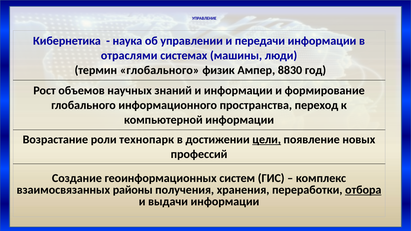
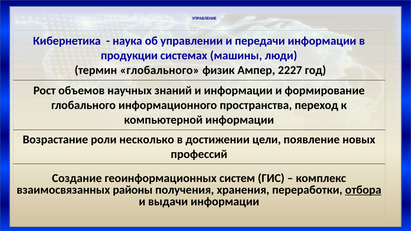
отраслями: отраслями -> продукции (129, 56)
8830: 8830 -> 2227 (290, 70)
технопарк: технопарк -> несколько (147, 140)
цели underline: present -> none (267, 140)
